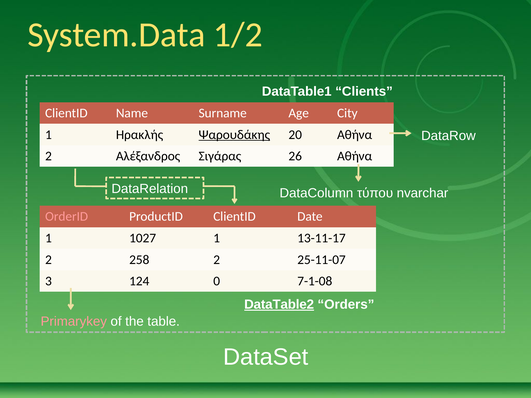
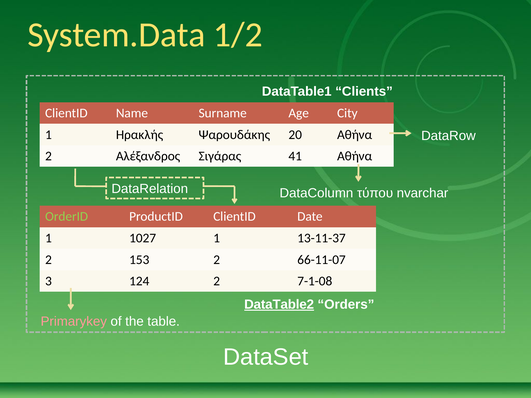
Ψαρουδάκης underline: present -> none (234, 135)
26: 26 -> 41 (295, 156)
OrderID colour: pink -> light green (67, 217)
13-11-17: 13-11-17 -> 13-11-37 (321, 238)
258: 258 -> 153 (139, 260)
25-11-07: 25-11-07 -> 66-11-07 (321, 260)
124 0: 0 -> 2 (217, 281)
